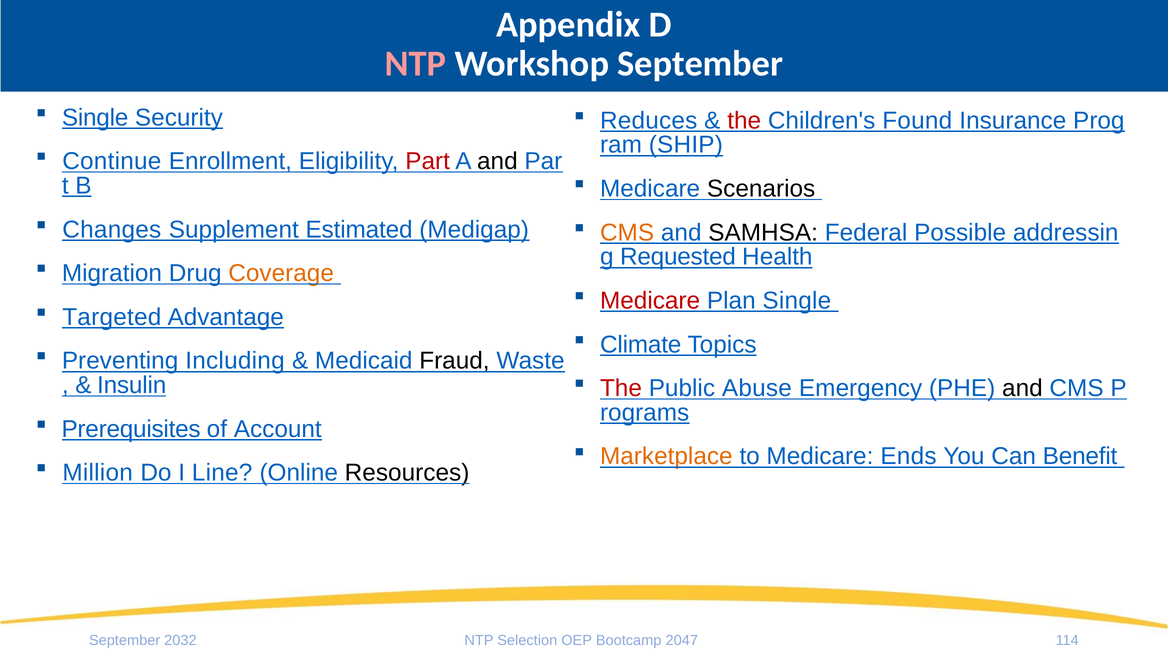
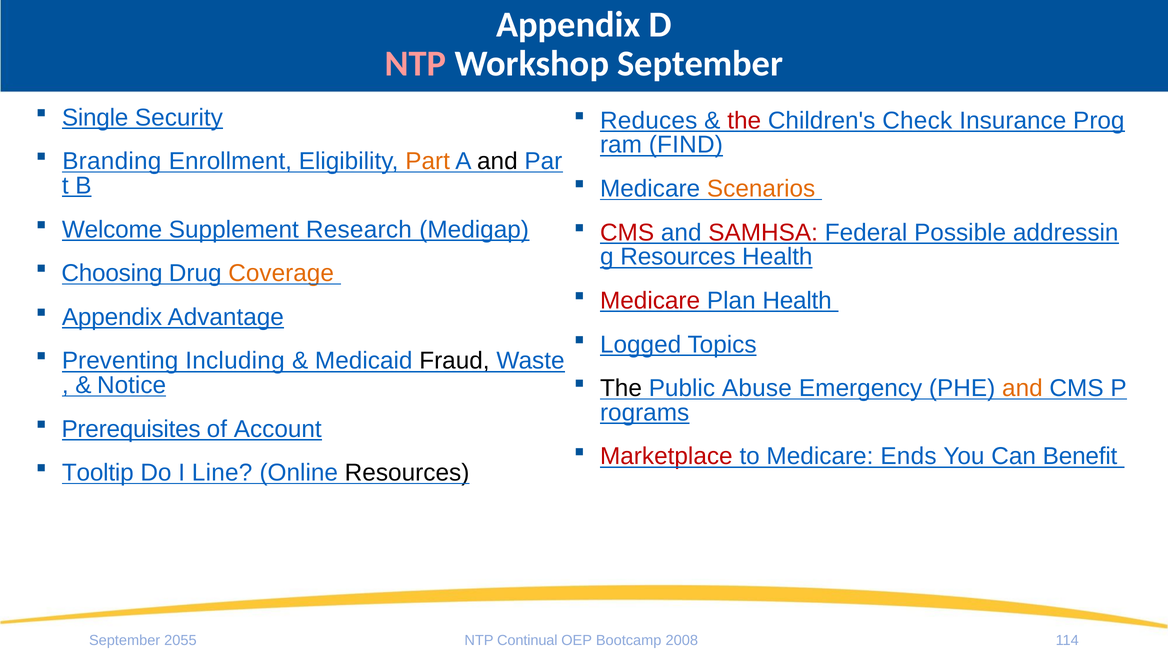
Found: Found -> Check (917, 121)
SHIP: SHIP -> FIND (686, 145)
Continue: Continue -> Branding (112, 161)
Part colour: red -> orange (428, 161)
Scenarios colour: black -> orange (761, 189)
Changes: Changes -> Welcome (112, 229)
Estimated: Estimated -> Research (359, 229)
CMS colour: orange -> red (627, 233)
SAMHSA colour: black -> red (763, 233)
Requested: Requested -> Resources (678, 257)
Migration: Migration -> Choosing (112, 273)
Plan Single: Single -> Health (797, 301)
Targeted: Targeted -> Appendix (112, 317)
Climate: Climate -> Logged (641, 344)
Insulin: Insulin -> Notice (132, 385)
The colour: red -> black (621, 388)
and colour: black -> orange (1022, 388)
Marketplace colour: orange -> red (666, 456)
Million: Million -> Tooltip (98, 473)
2032: 2032 -> 2055 (180, 640)
Selection: Selection -> Continual (527, 640)
2047: 2047 -> 2008 (682, 640)
